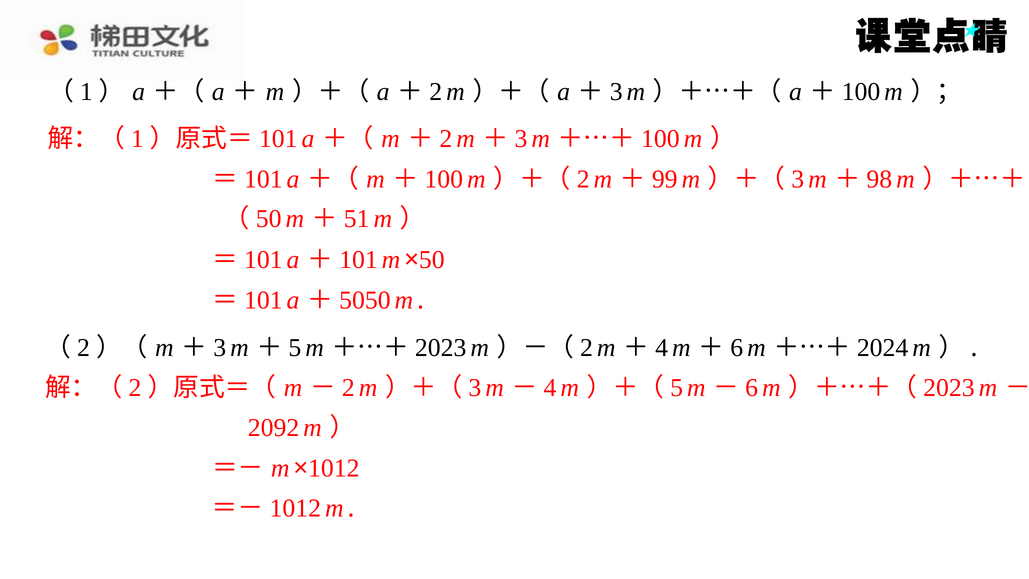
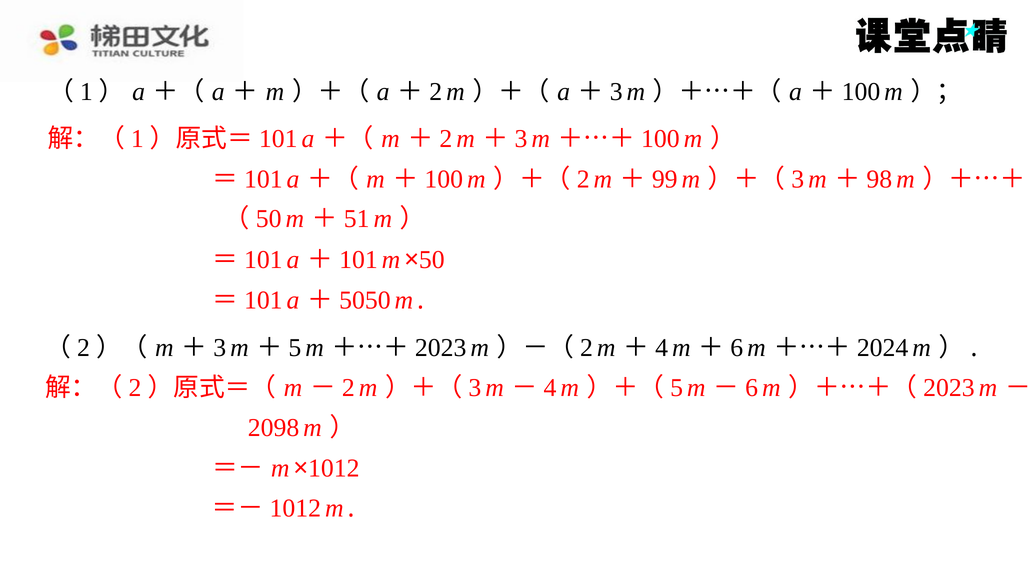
2092: 2092 -> 2098 (274, 428)
